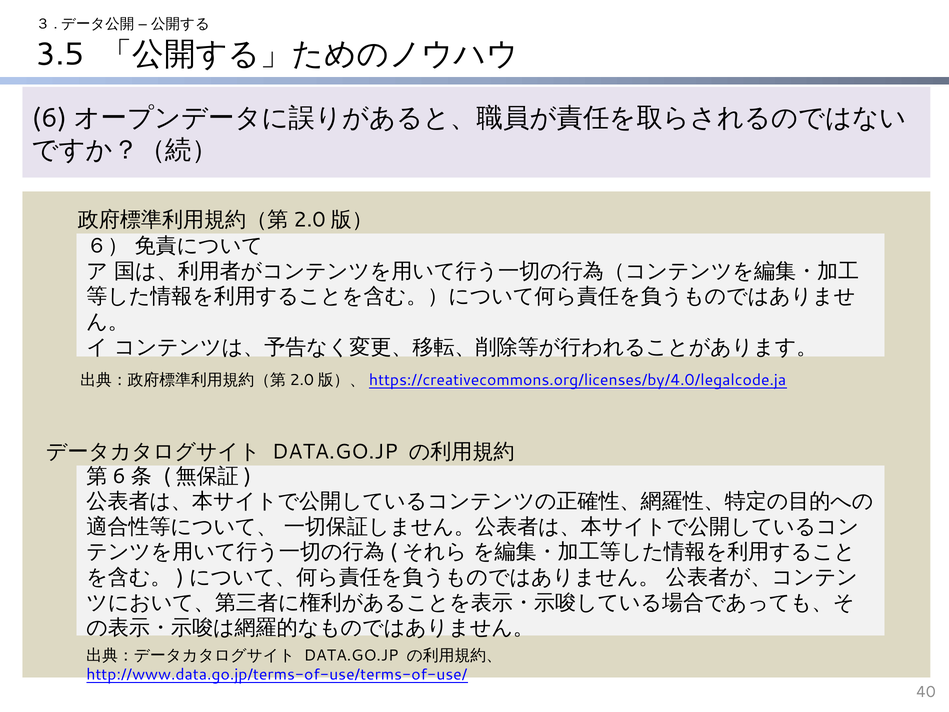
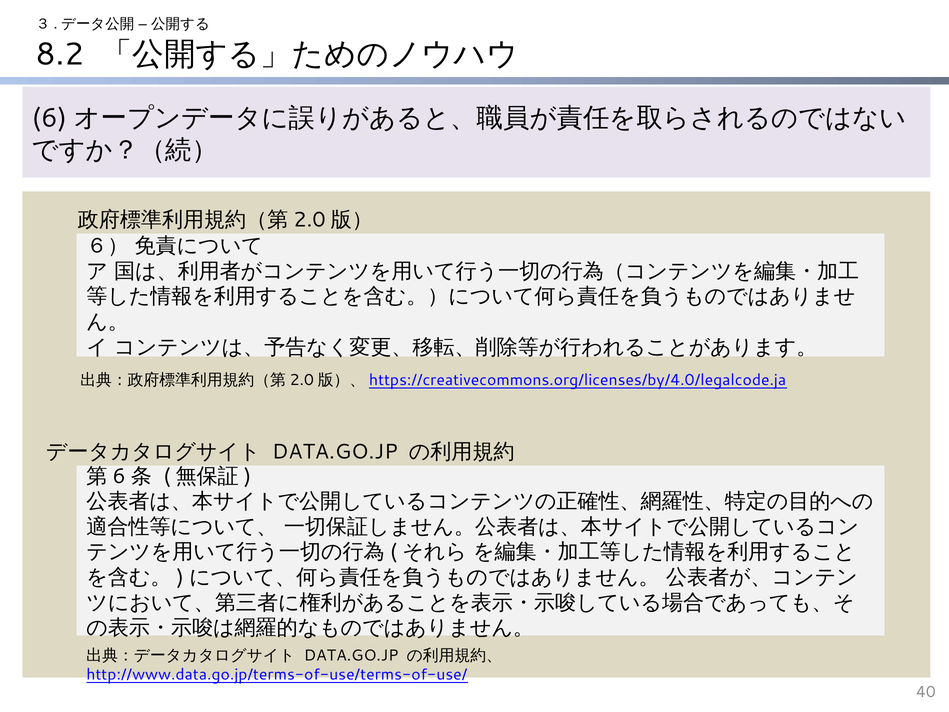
3.5: 3.5 -> 8.2 (60, 54)
